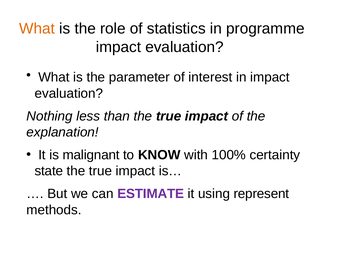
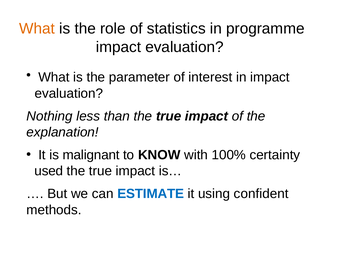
state: state -> used (49, 172)
ESTIMATE colour: purple -> blue (151, 194)
represent: represent -> confident (261, 194)
